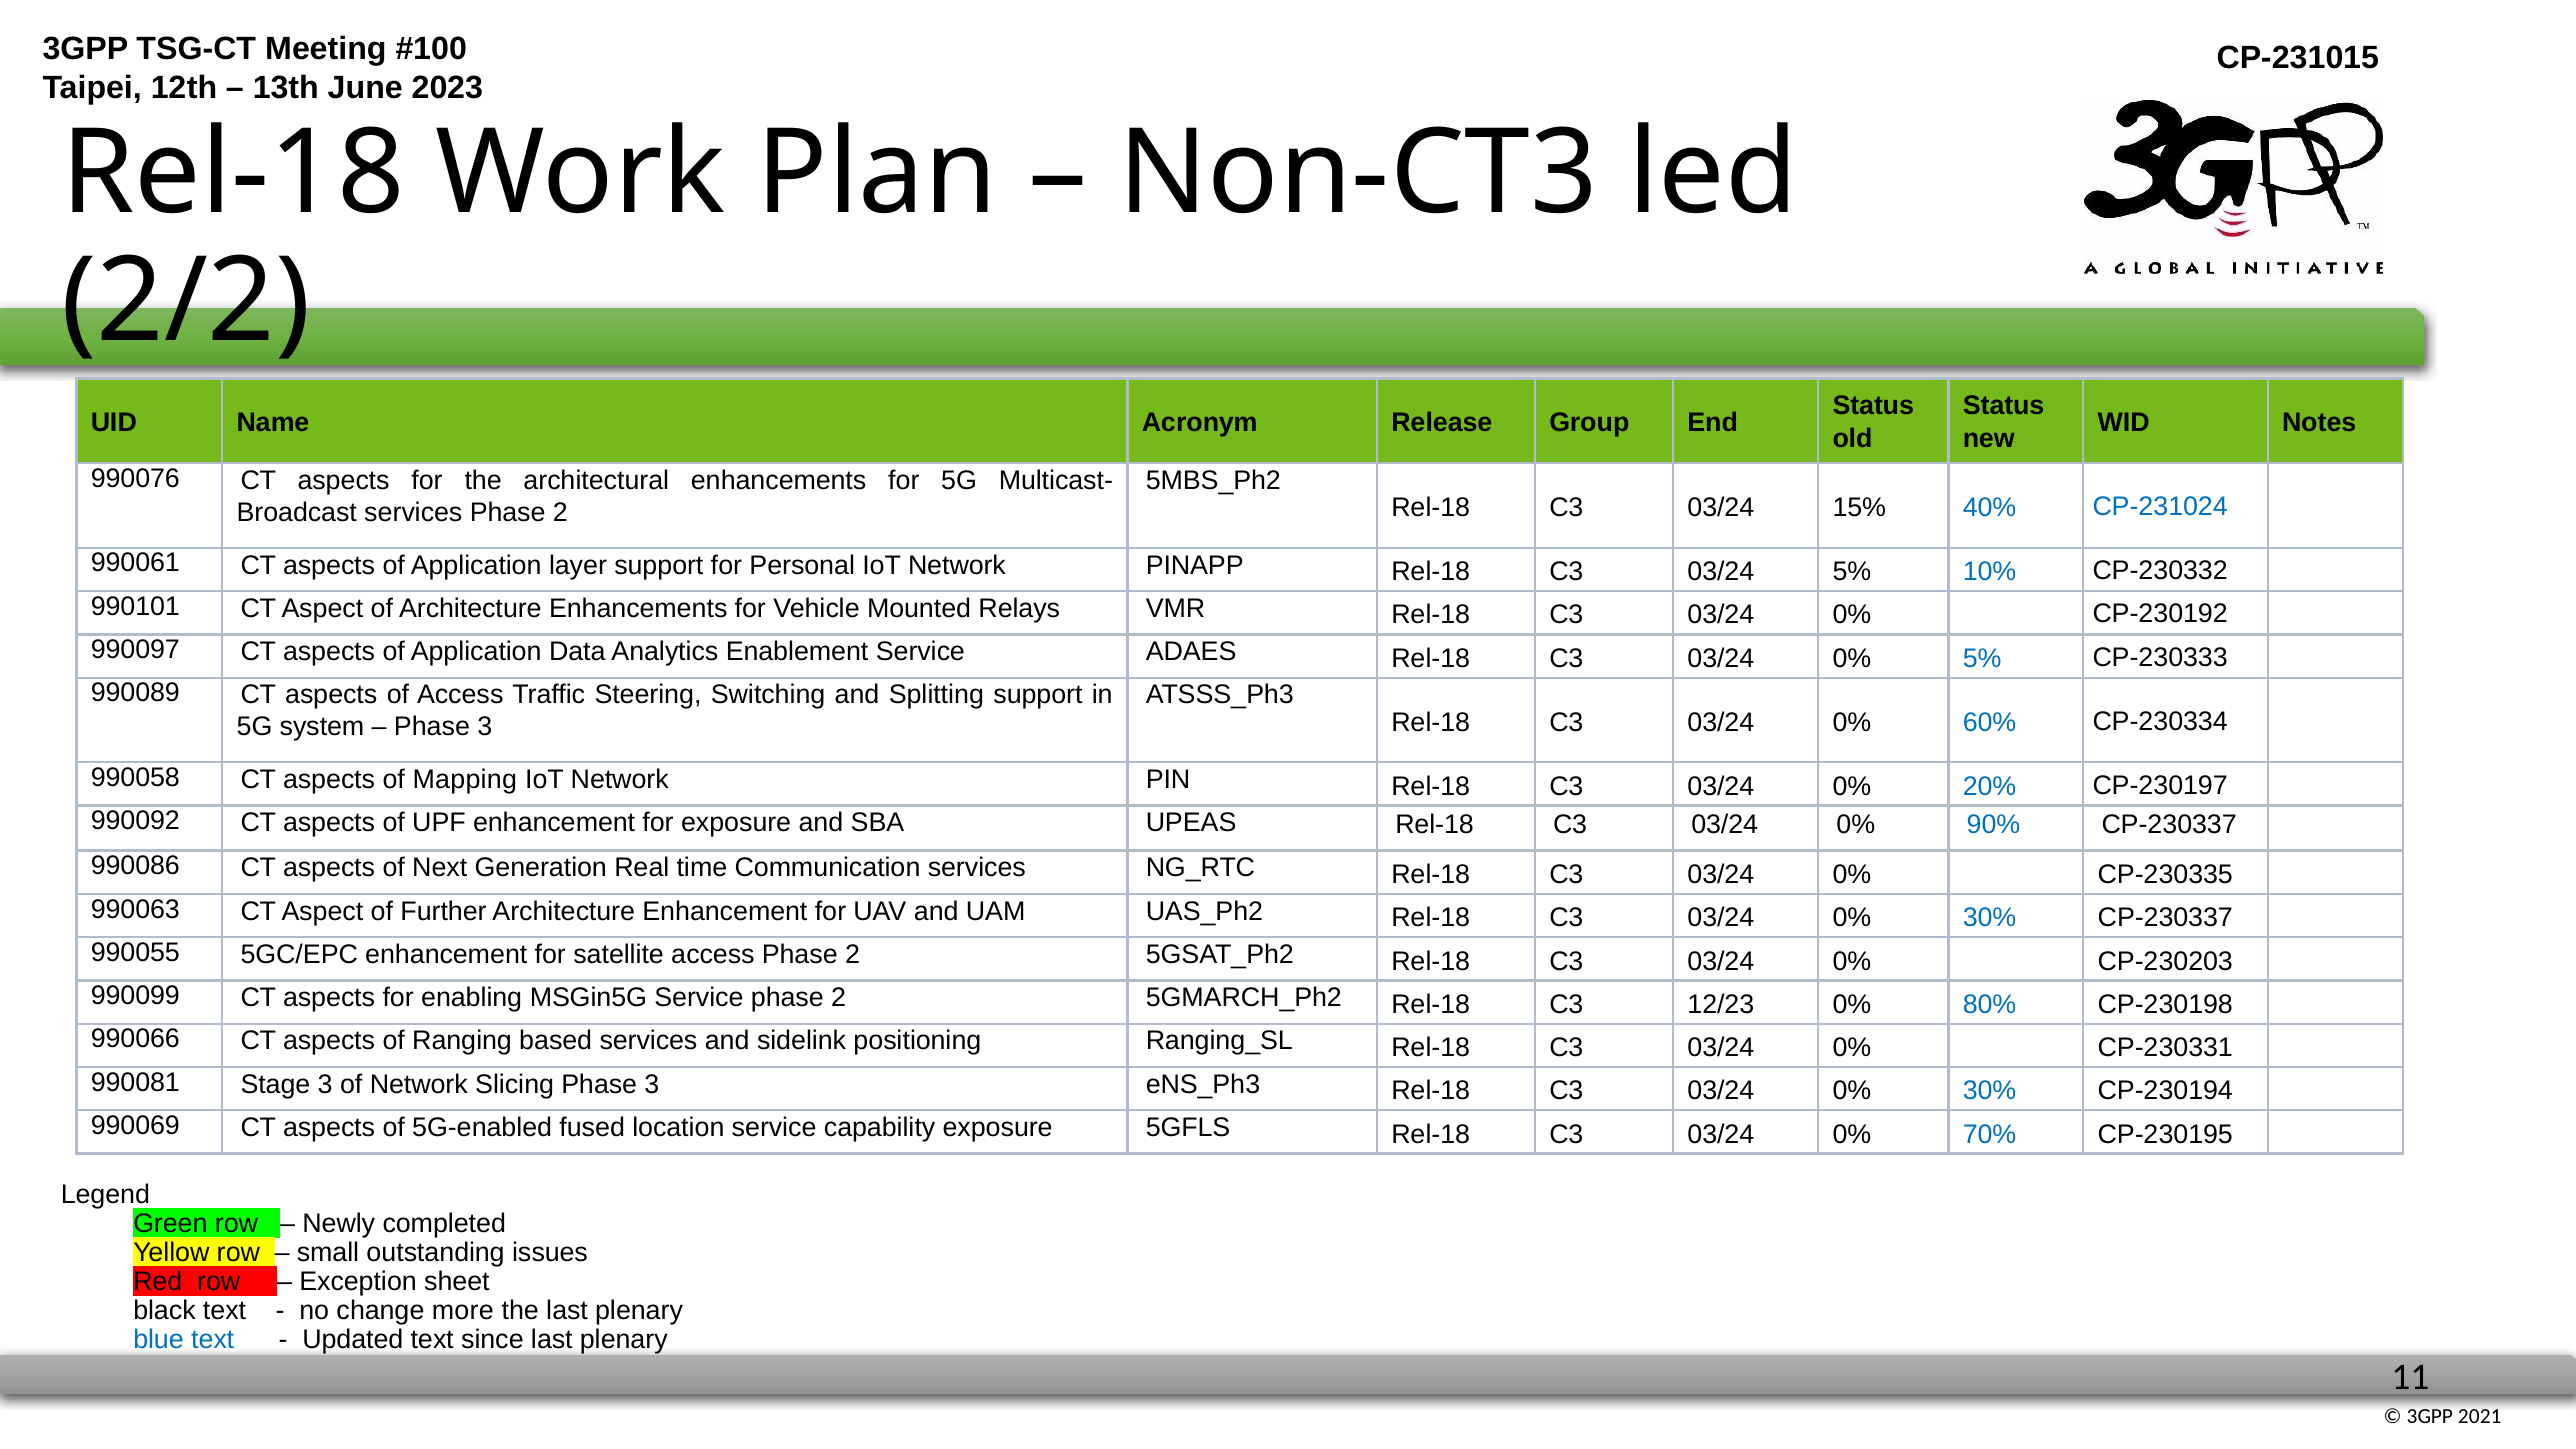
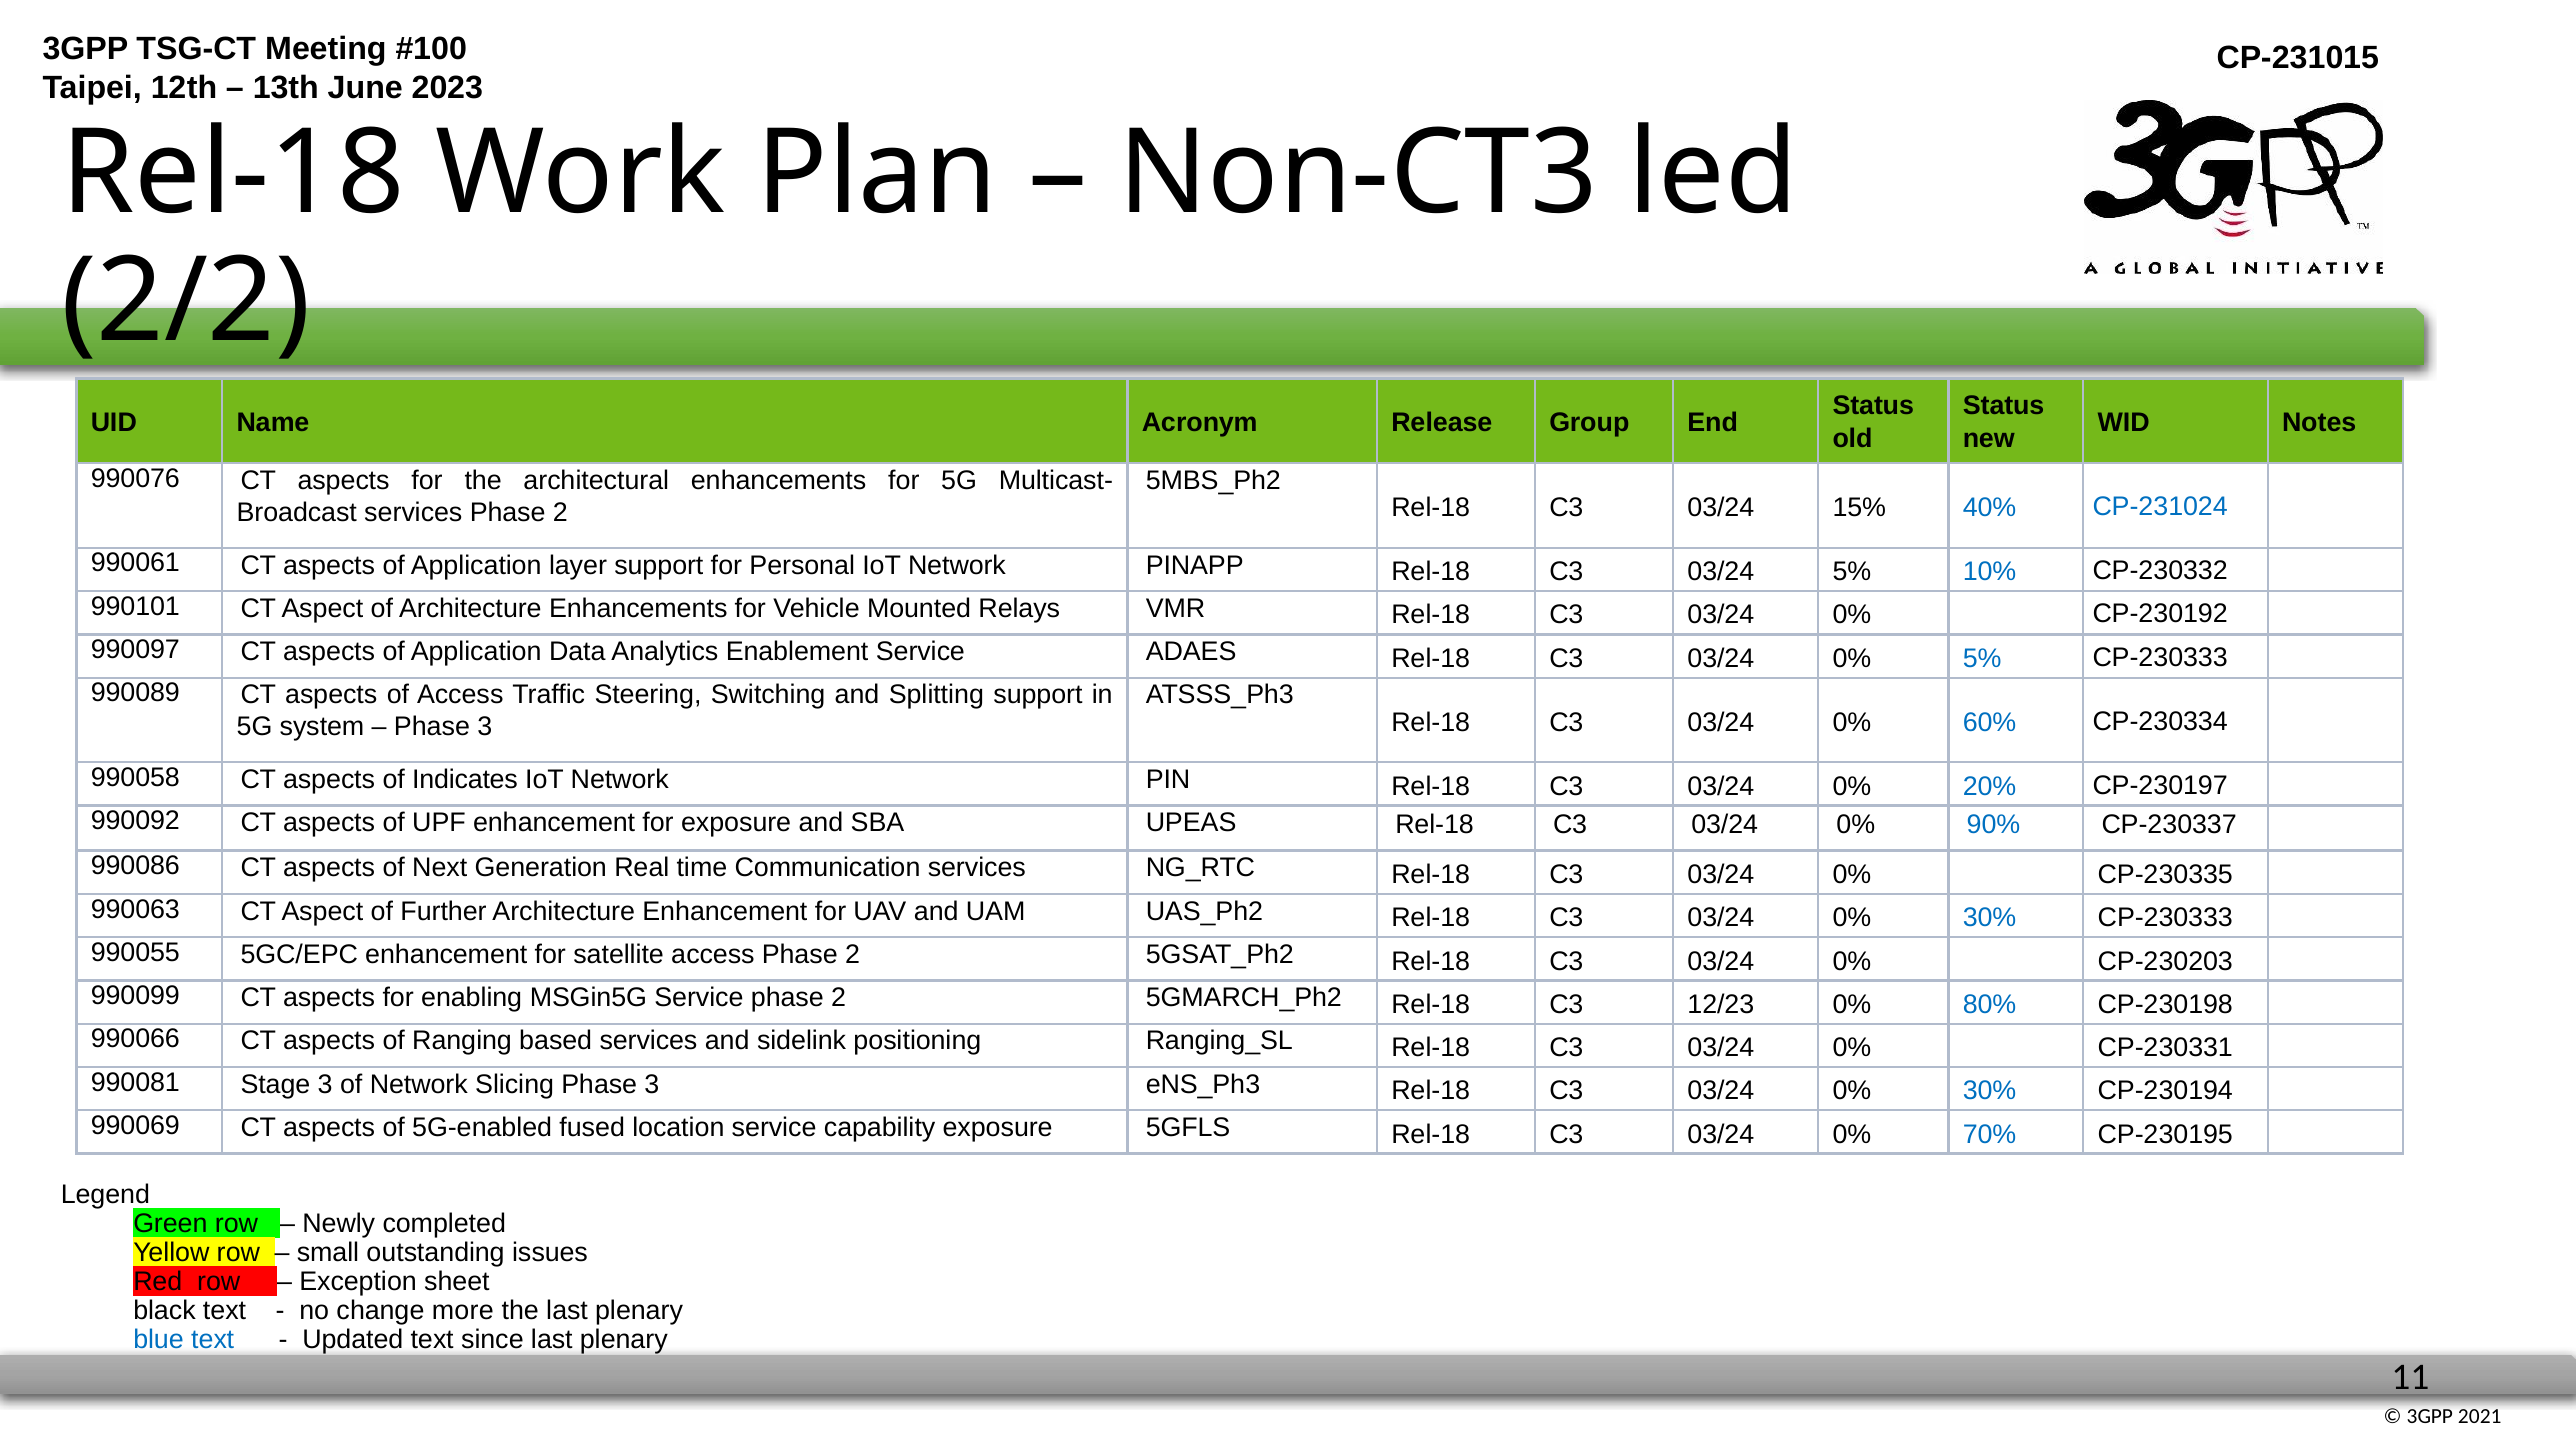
Mapping: Mapping -> Indicates (465, 780)
30% CP-230337: CP-230337 -> CP-230333 (2165, 918)
